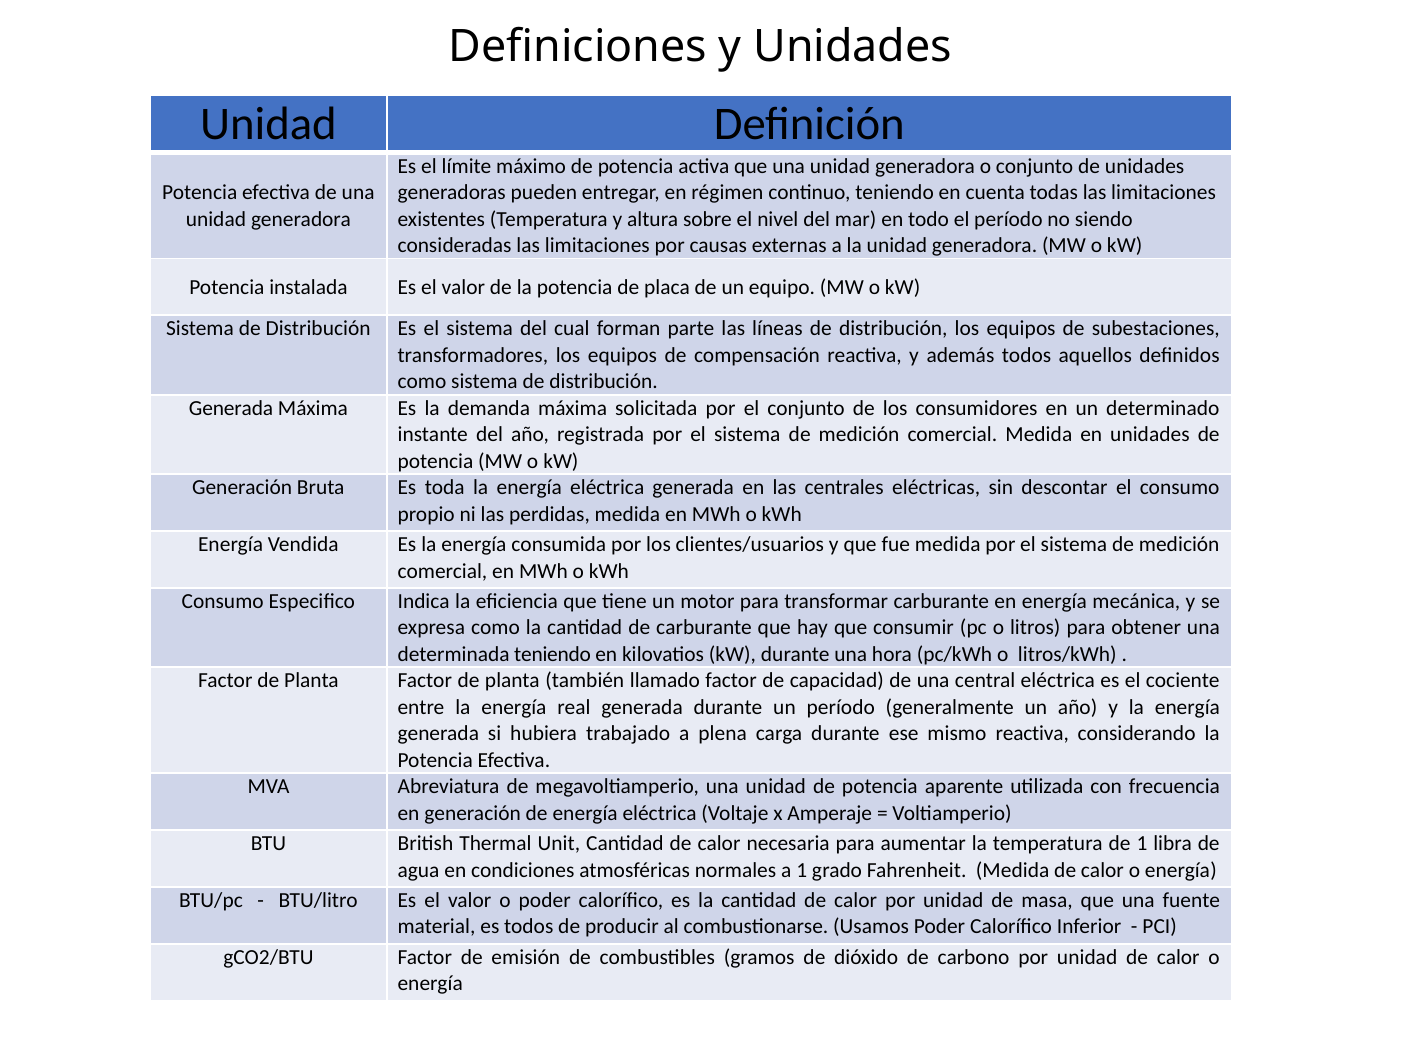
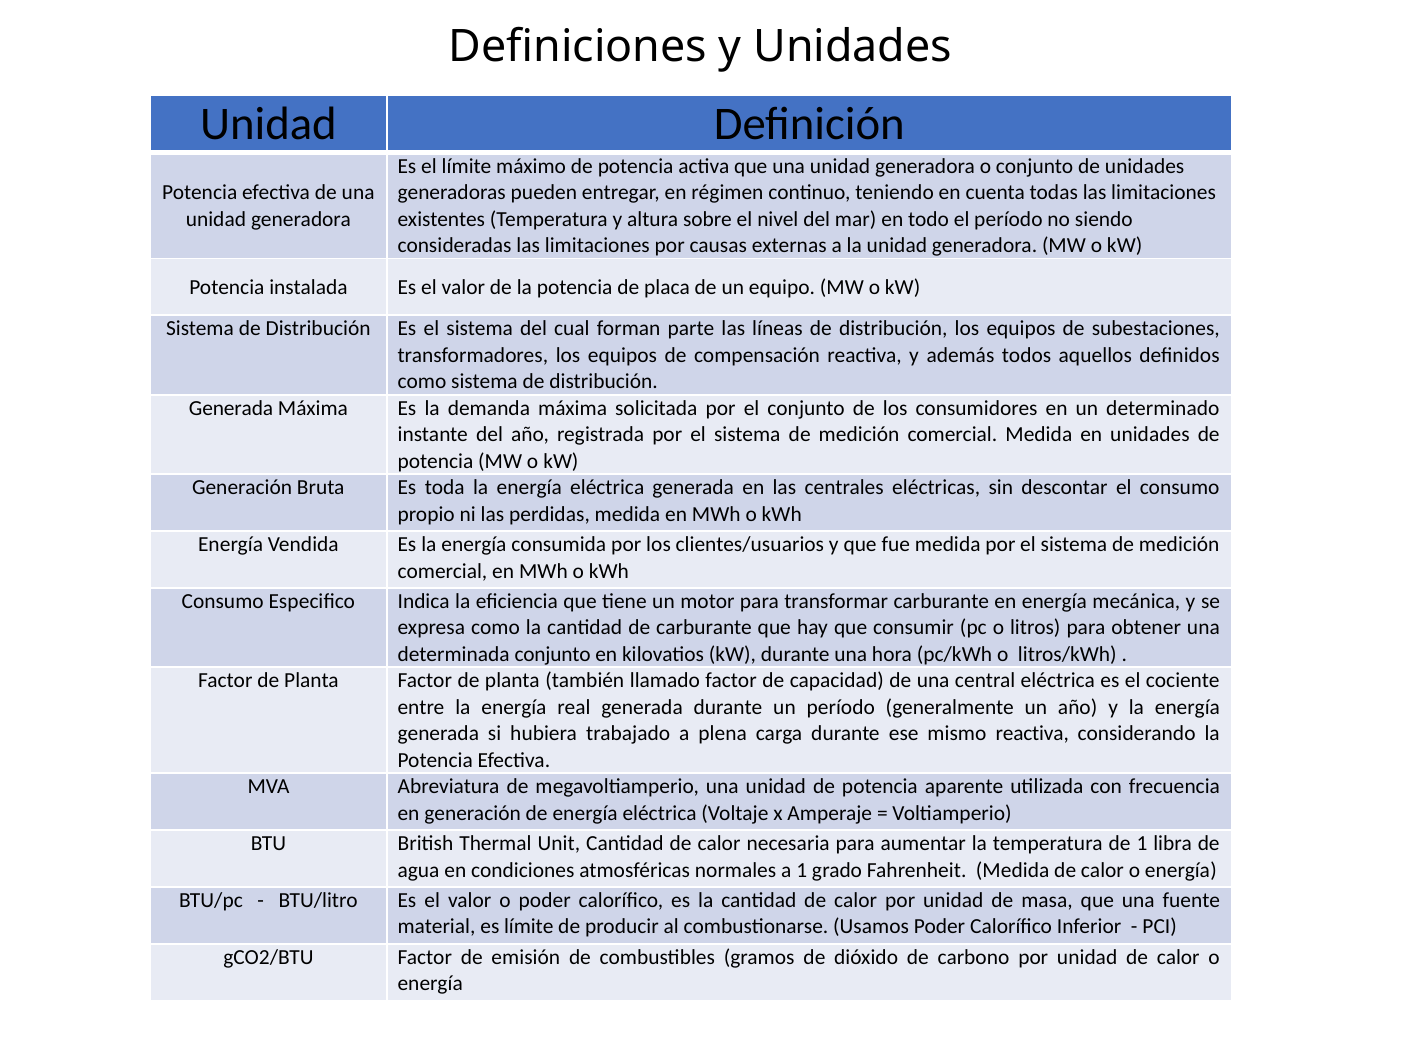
determinada teniendo: teniendo -> conjunto (553, 654)
es todos: todos -> límite (529, 926)
